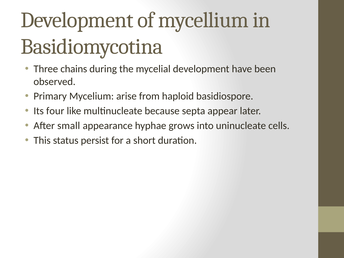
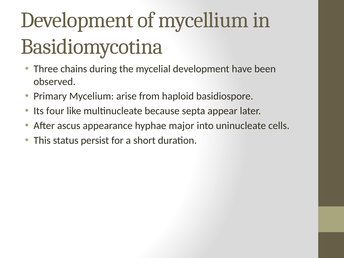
small: small -> ascus (69, 126)
grows: grows -> major (182, 126)
